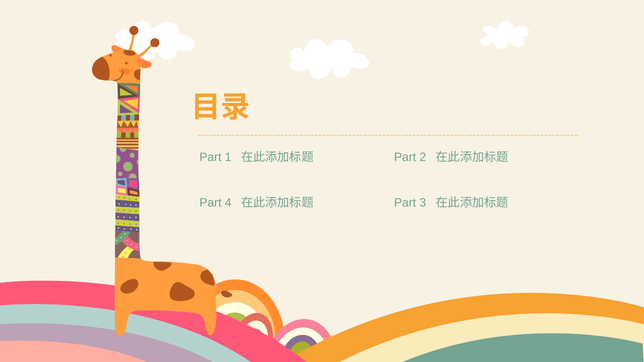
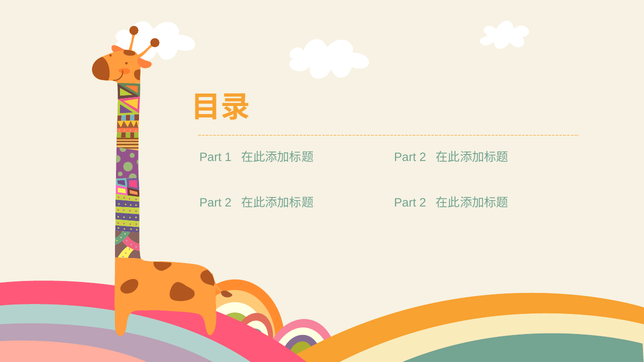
4: 4 -> 2 (228, 203)
3: 3 -> 2 (423, 203)
